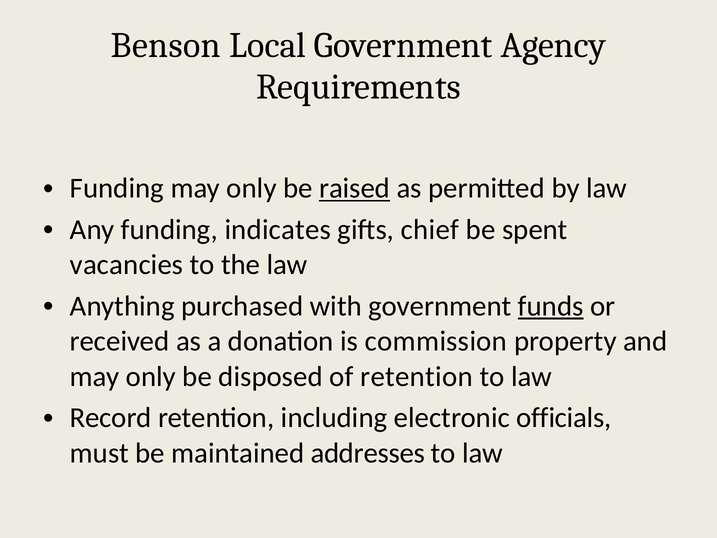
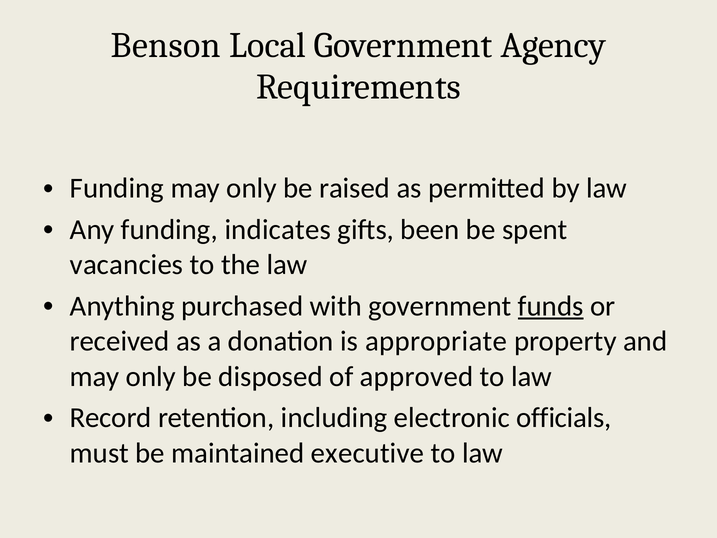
raised underline: present -> none (355, 188)
chief: chief -> been (430, 230)
commission: commission -> appropriate (436, 341)
of retention: retention -> approved (417, 377)
addresses: addresses -> executive (368, 453)
